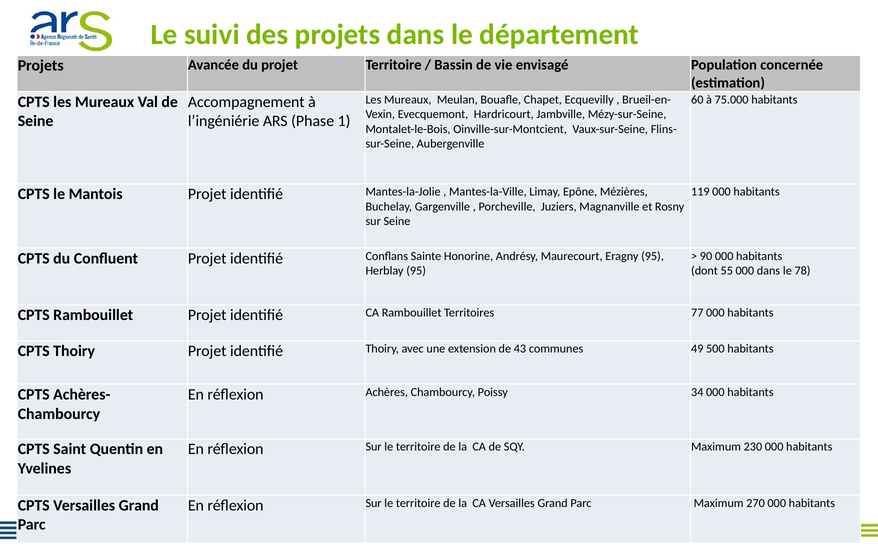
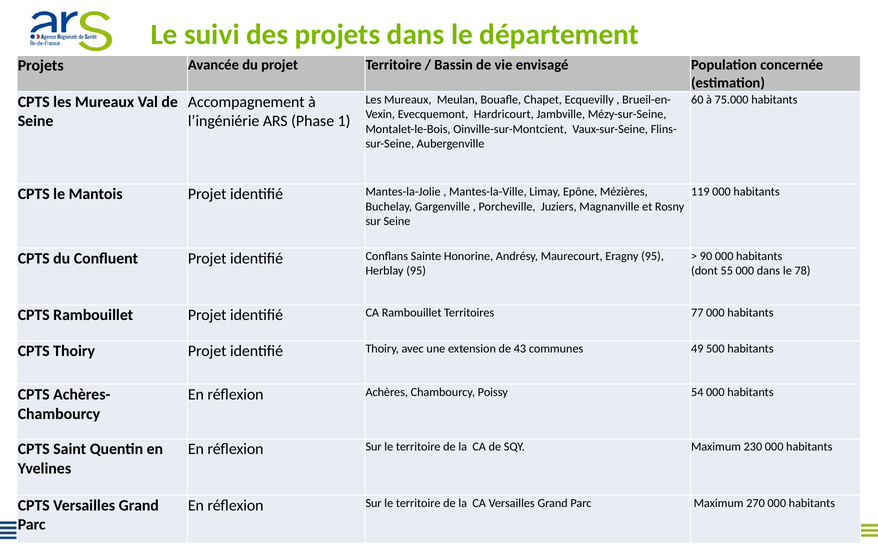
34: 34 -> 54 (697, 392)
